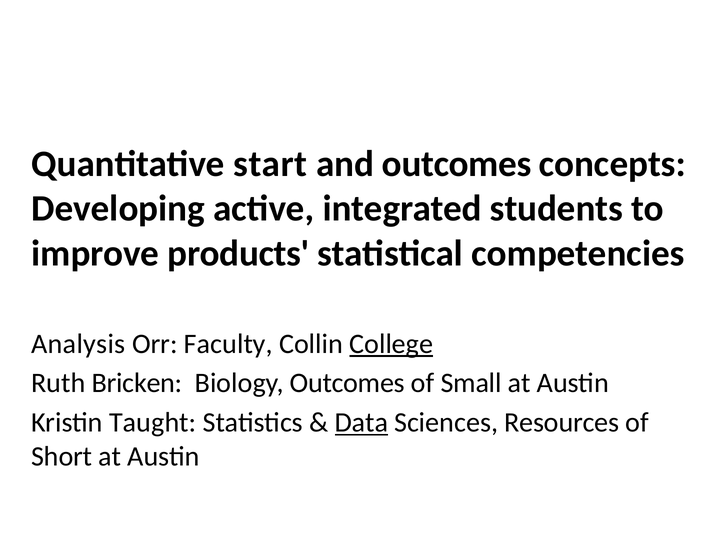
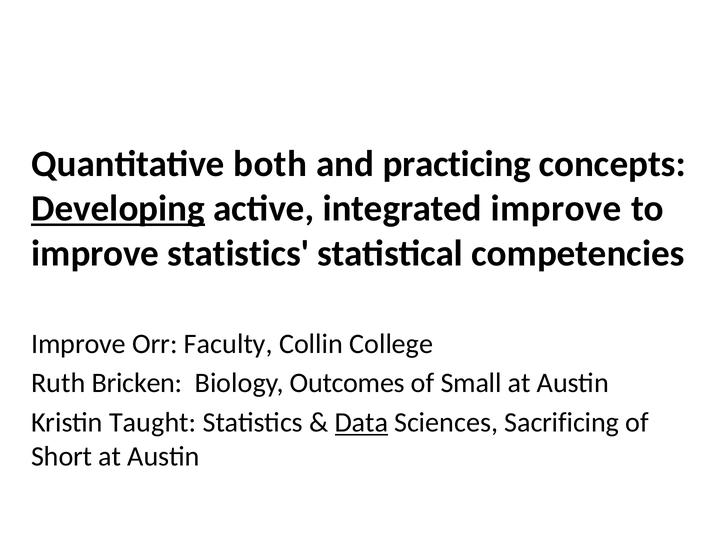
start: start -> both (270, 164)
and outcomes: outcomes -> practicing (457, 164)
Developing underline: none -> present (118, 209)
integrated students: students -> improve (556, 209)
improve products: products -> statistics (238, 253)
Analysis: Analysis -> Improve (79, 344)
College underline: present -> none (391, 344)
Resources: Resources -> Sacrificing (562, 423)
